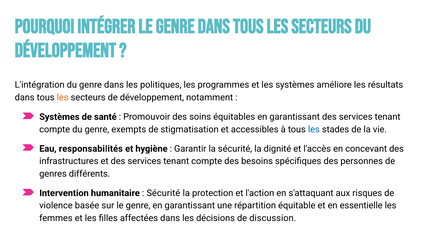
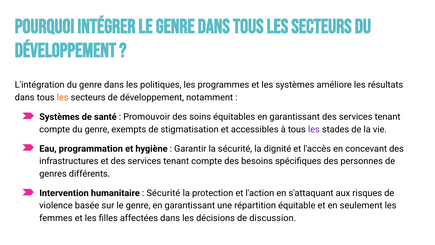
les colour: blue -> purple (314, 129)
responsabilités: responsabilités -> programmation (91, 149)
essentielle: essentielle -> seulement (361, 205)
